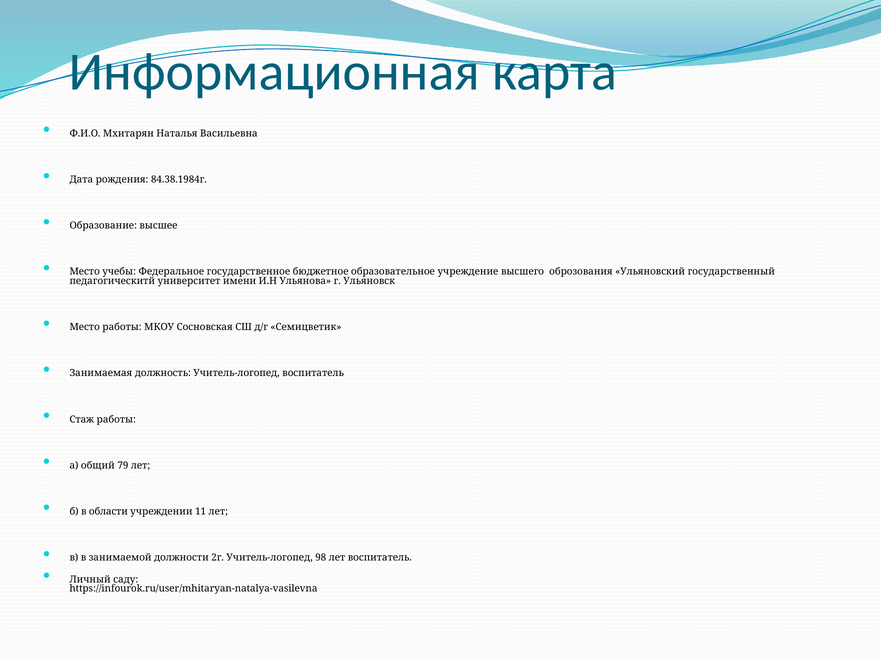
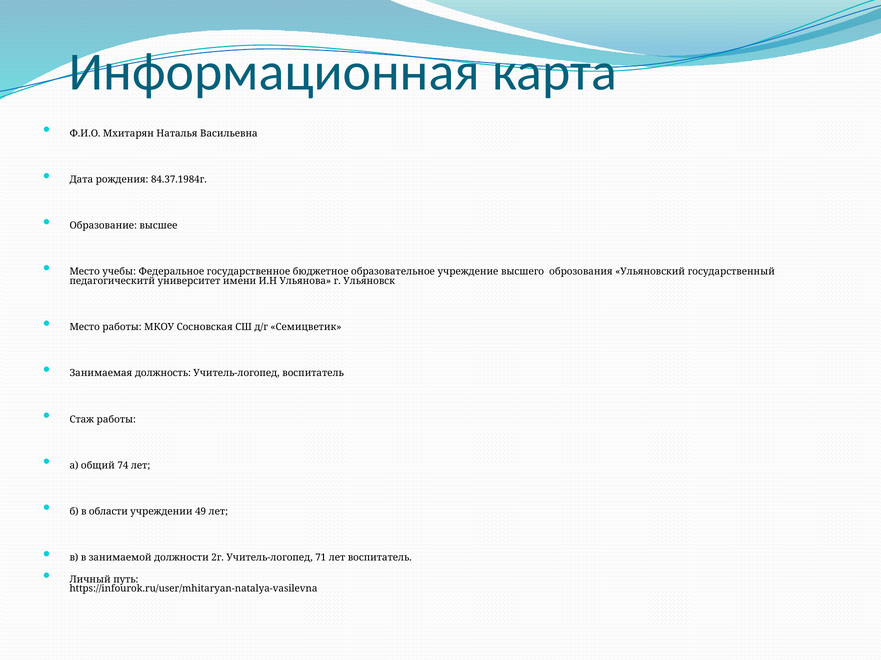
84.38.1984г: 84.38.1984г -> 84.37.1984г (179, 180)
79: 79 -> 74 (123, 466)
11: 11 -> 49 (201, 512)
98: 98 -> 71 (321, 558)
саду: саду -> путь (126, 580)
